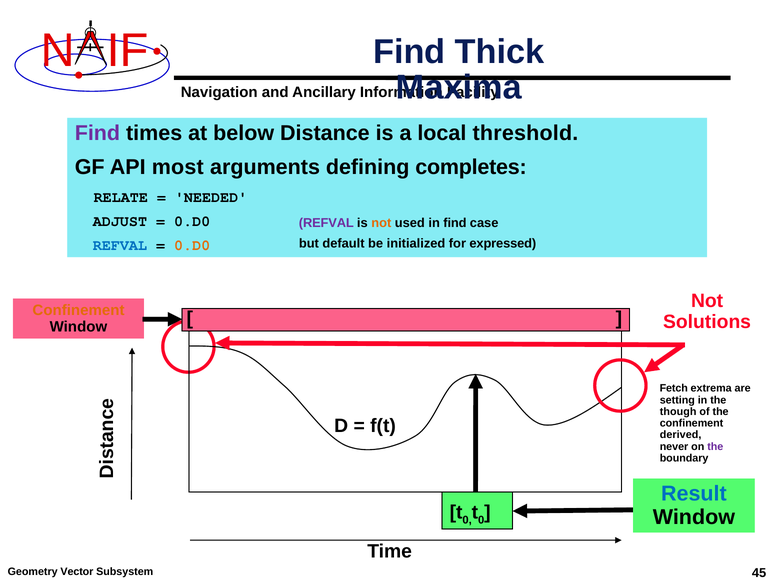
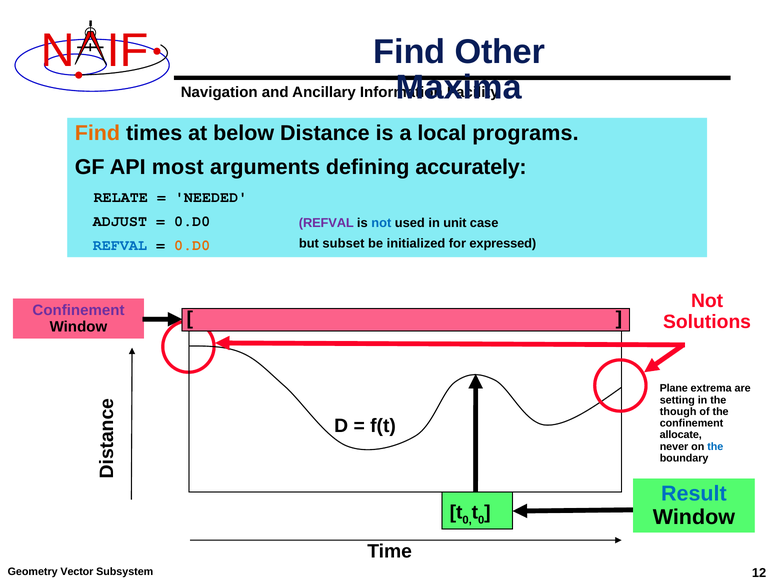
Thick: Thick -> Other (500, 52)
Find colour: purple -> orange (97, 133)
threshold: threshold -> programs (525, 133)
completes: completes -> accurately (471, 167)
not colour: orange -> blue (381, 223)
in find: find -> unit (455, 223)
default: default -> subset (343, 243)
Confinement colour: orange -> purple (79, 310)
Fetch: Fetch -> Plane (674, 388)
derived: derived -> allocate (681, 435)
the colour: purple -> blue (715, 446)
45: 45 -> 12 (759, 573)
